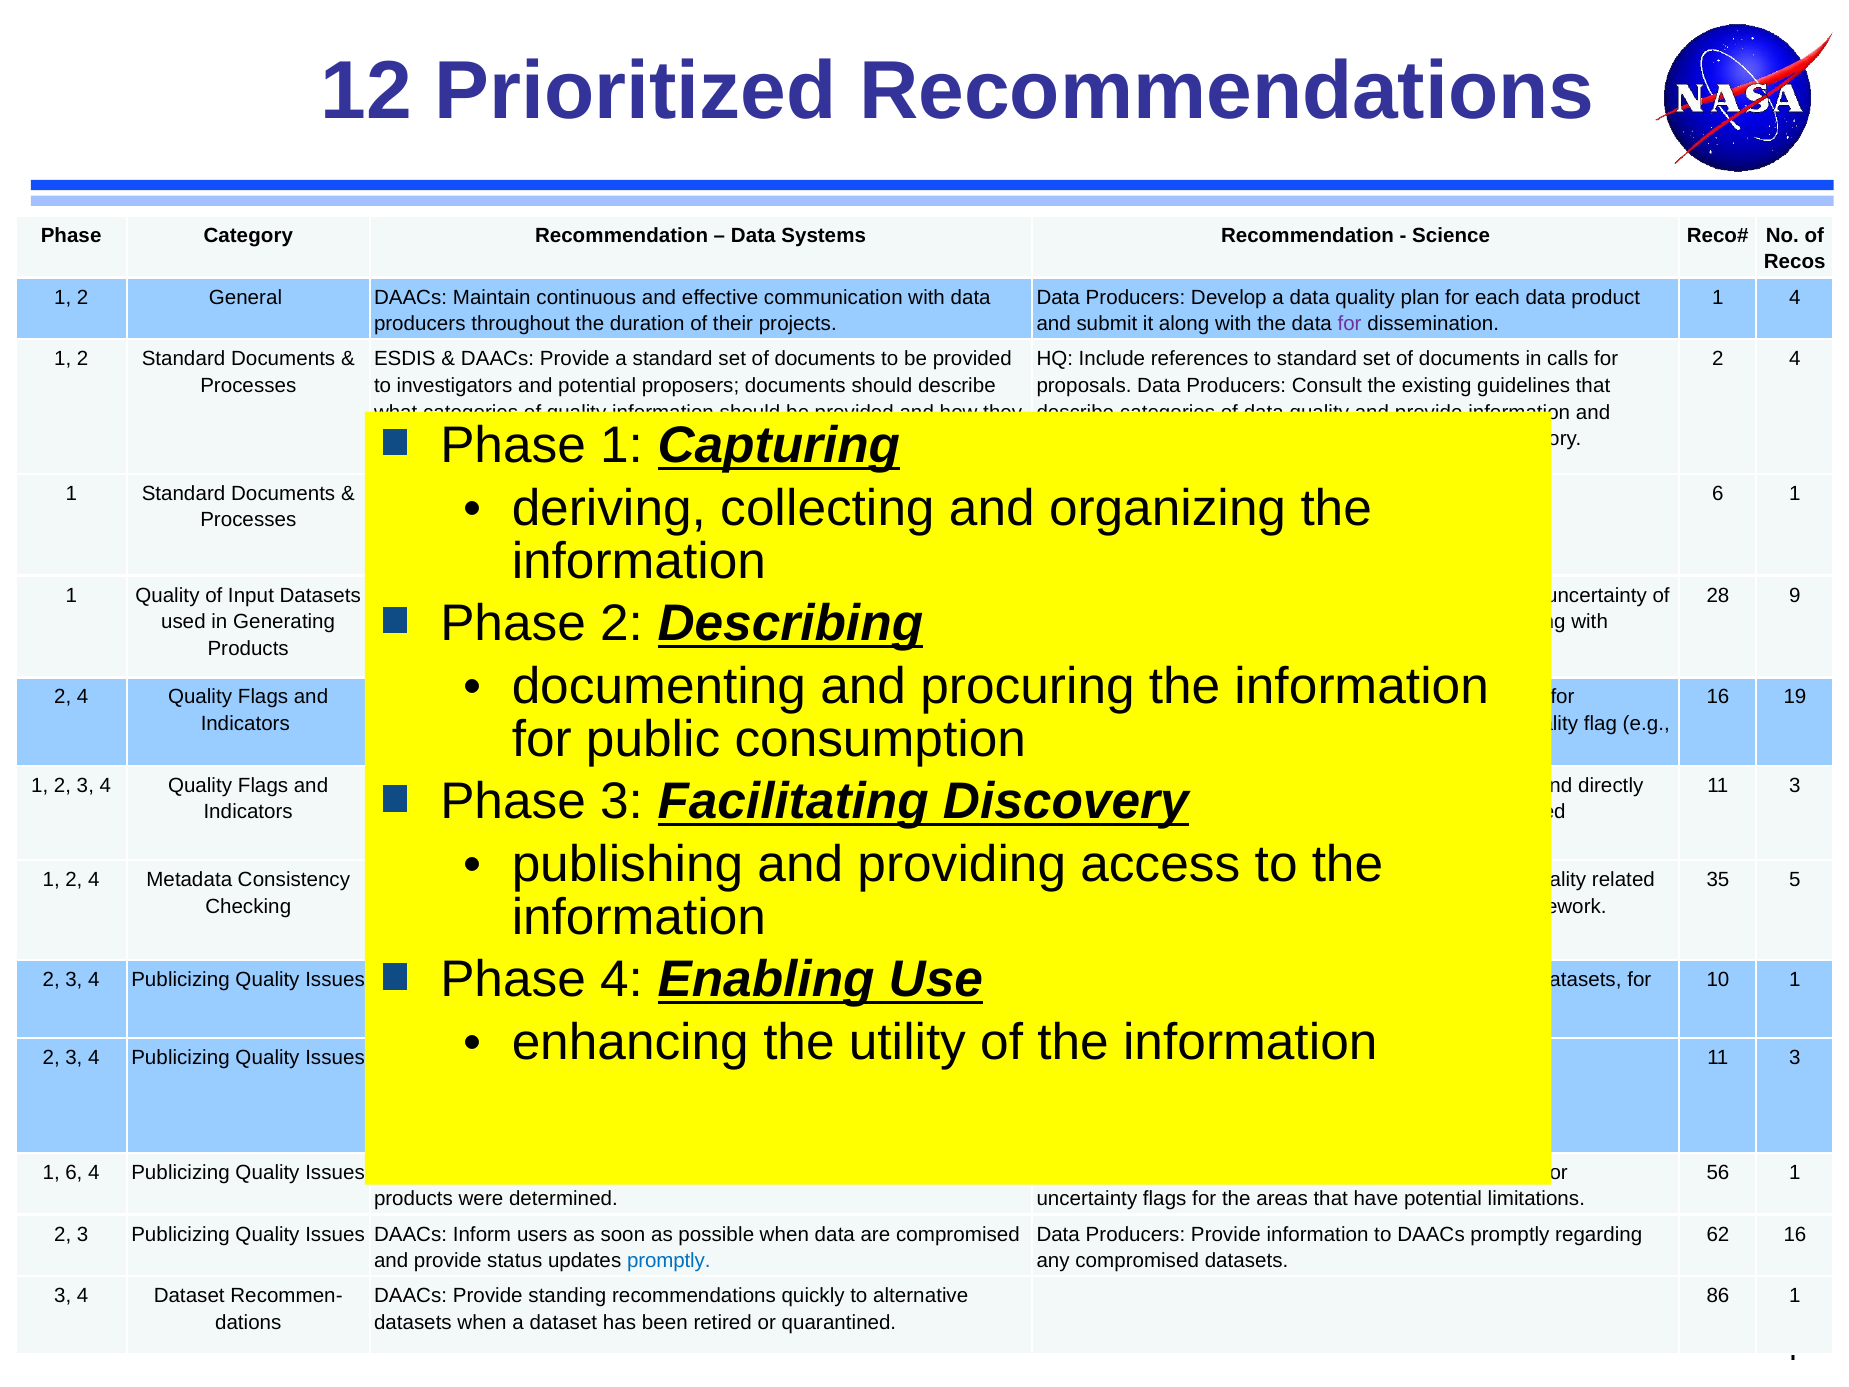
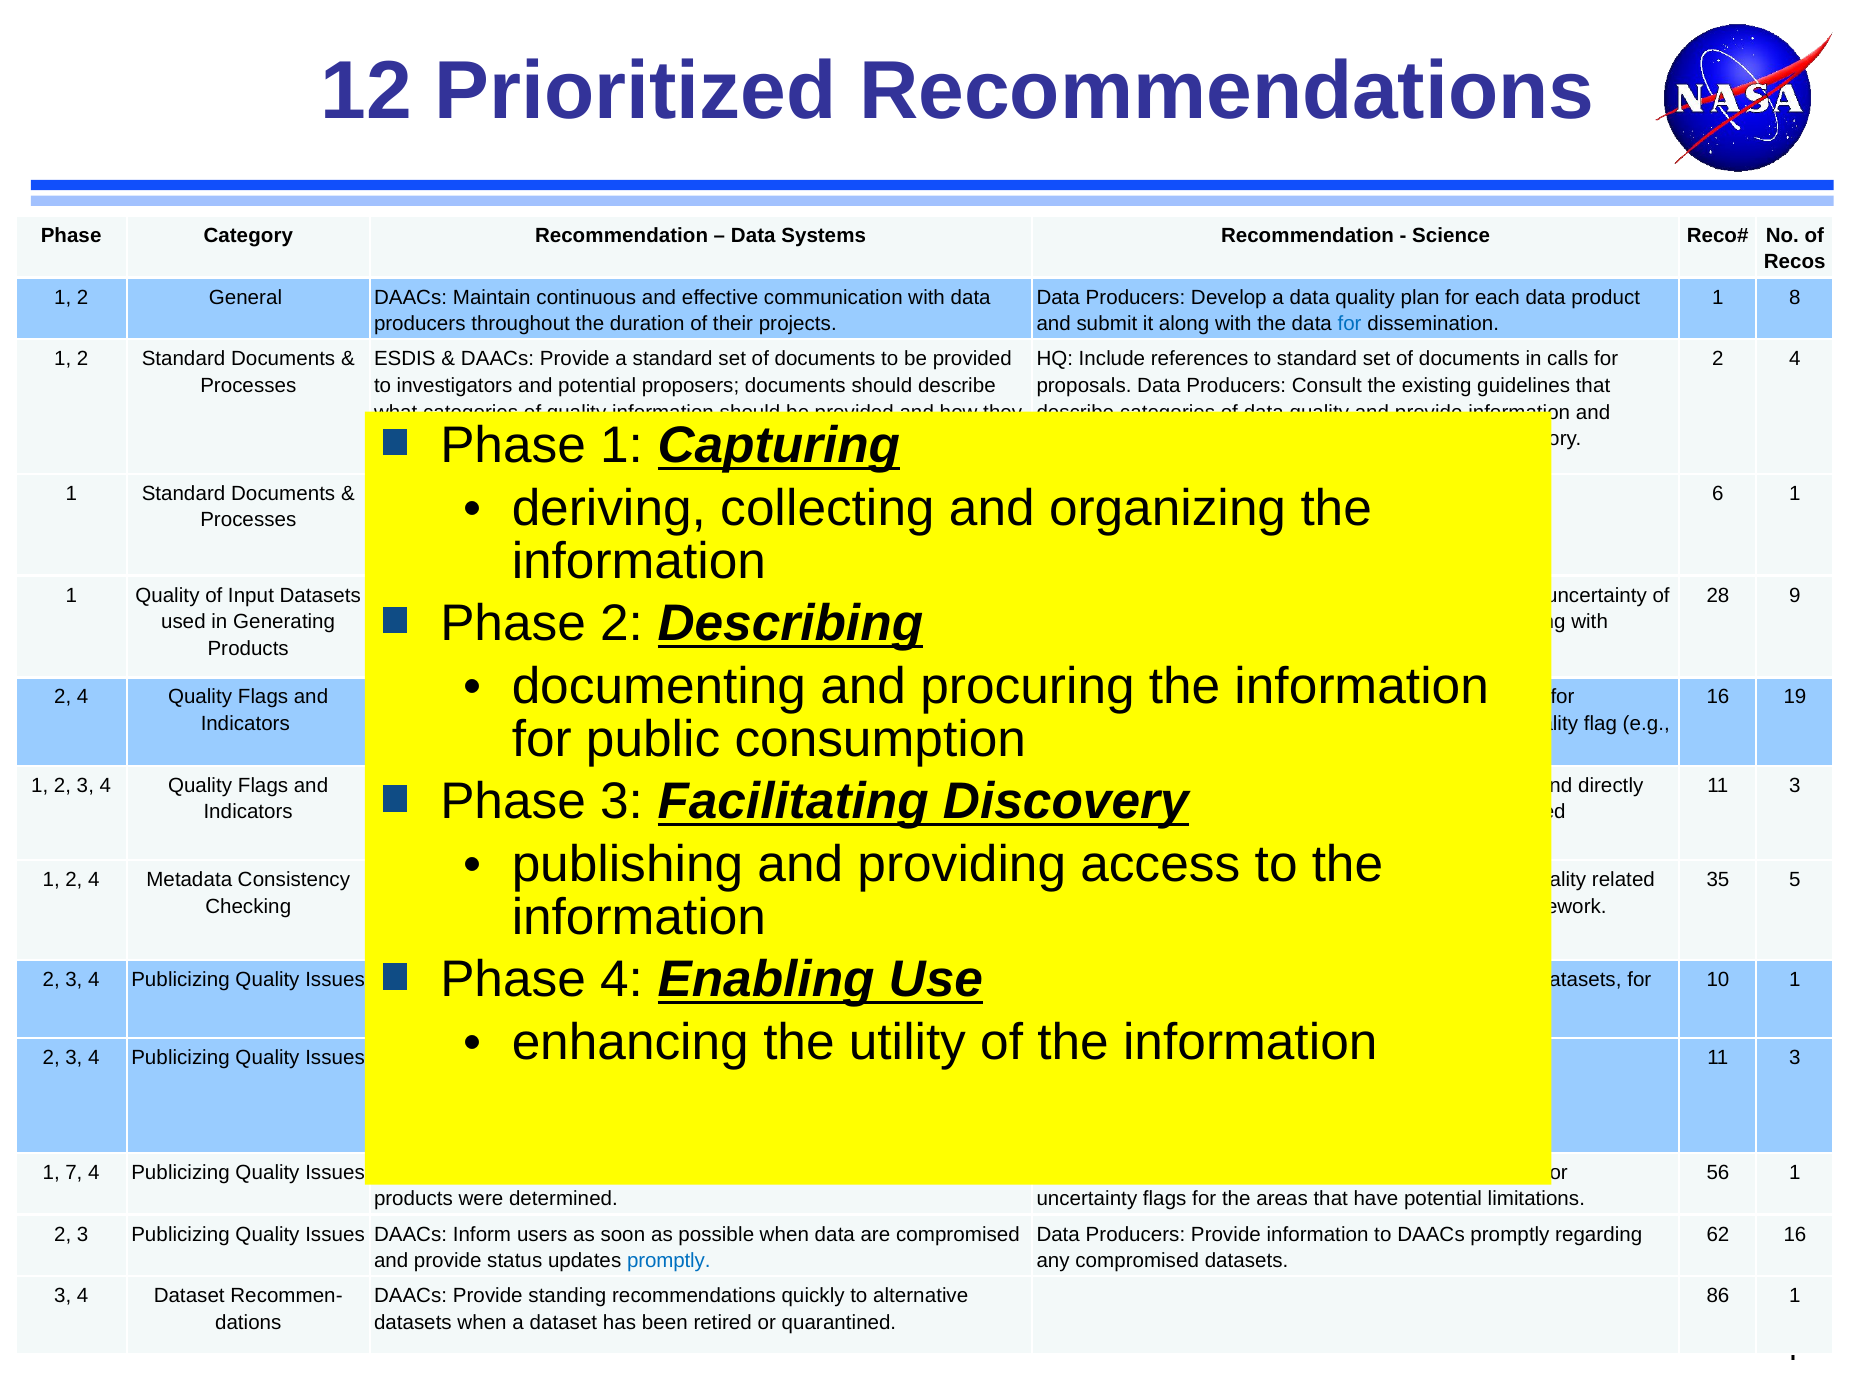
1 4: 4 -> 8 (1795, 297)
for colour: purple -> blue (1350, 324)
1 6: 6 -> 7 (74, 1172)
